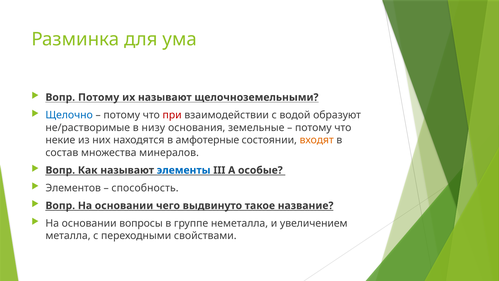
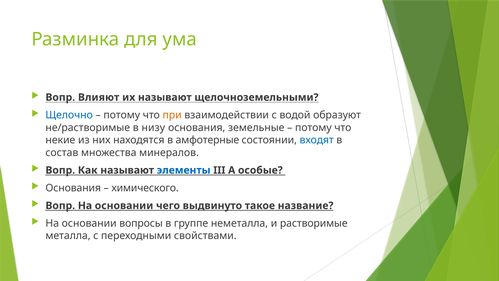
Вопр Потому: Потому -> Влияют (99, 97)
при colour: red -> orange (172, 115)
входят colour: orange -> blue (317, 140)
Элементов: Элементов -> Основания (73, 188)
способность: способность -> химического (145, 188)
увеличением: увеличением -> растворимые (314, 223)
